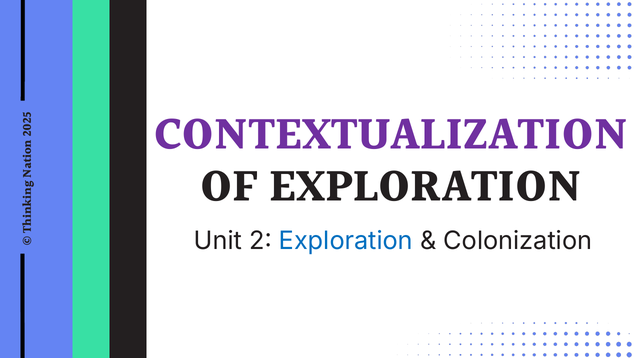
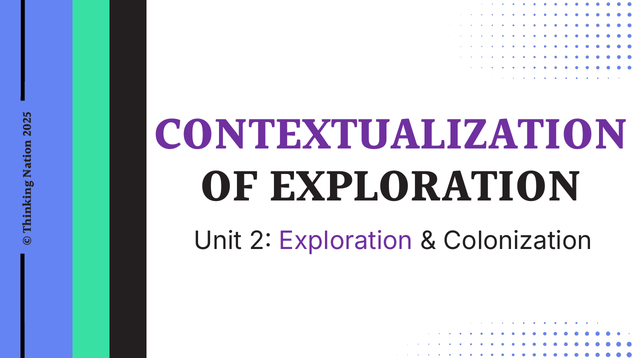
Exploration colour: blue -> purple (346, 241)
